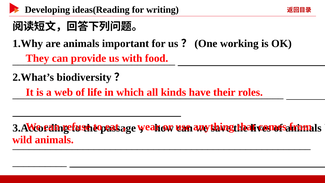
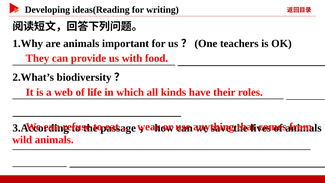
working: working -> teachers (239, 43)
